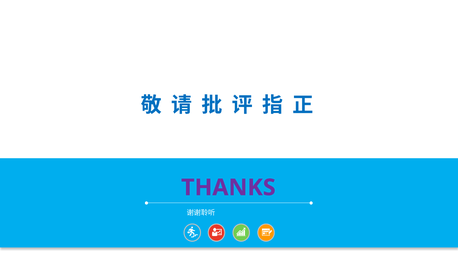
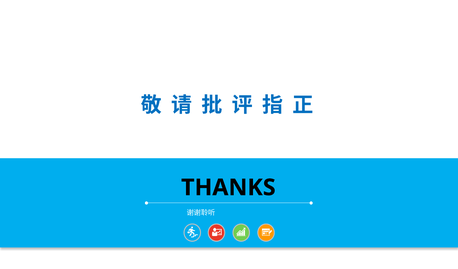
THANKS colour: purple -> black (228, 188)
